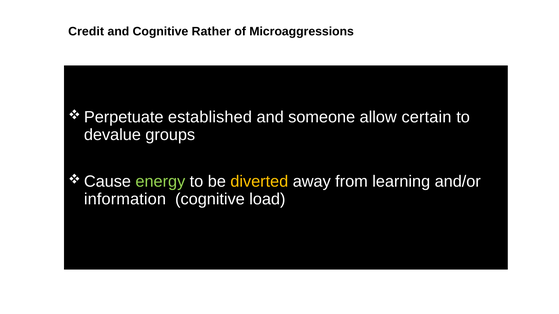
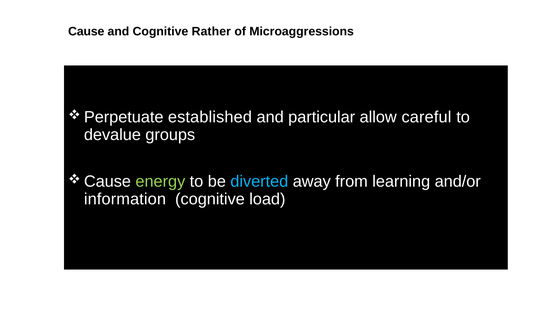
Credit: Credit -> Cause (86, 32)
someone: someone -> particular (322, 117)
certain: certain -> careful (426, 117)
diverted colour: yellow -> light blue (259, 182)
